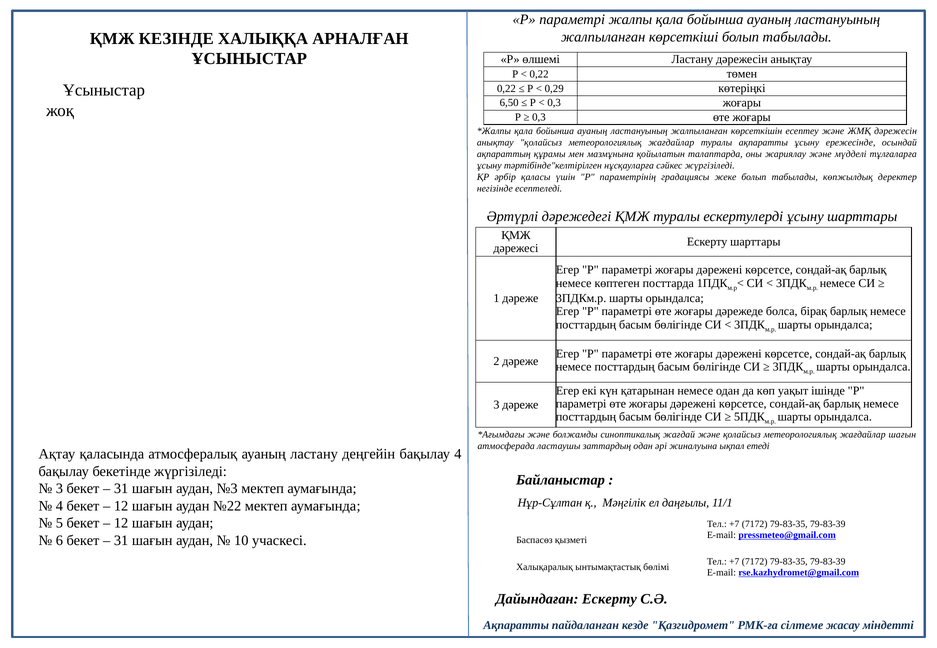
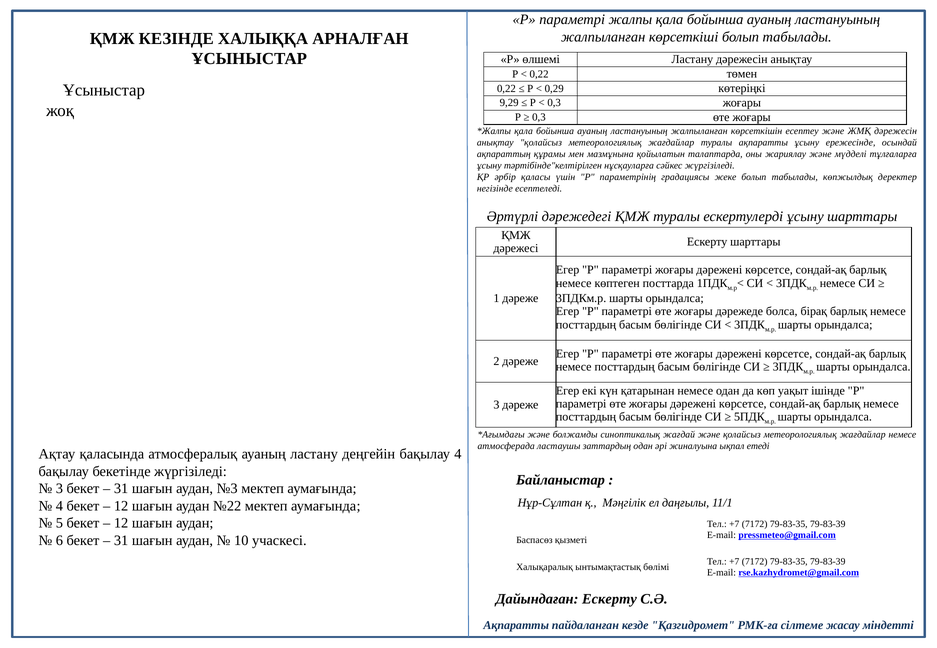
6,50: 6,50 -> 9,29 (509, 103)
жағдайлар шағын: шағын -> немесе (902, 435)
